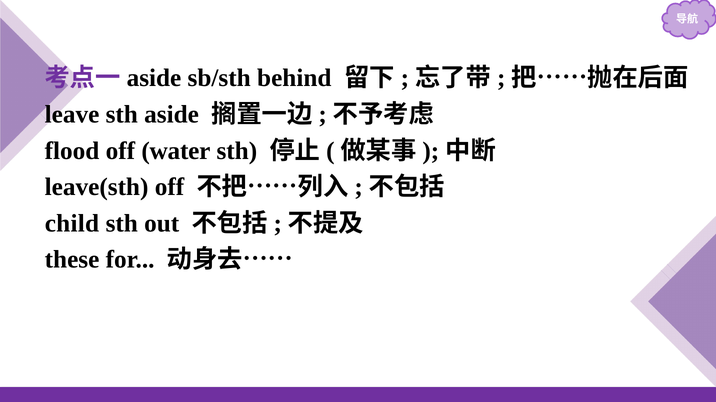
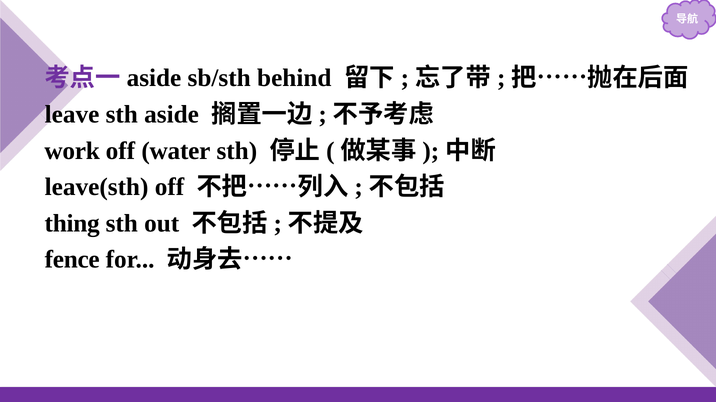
flood: flood -> work (72, 151)
child: child -> thing (72, 224)
these: these -> fence (72, 260)
